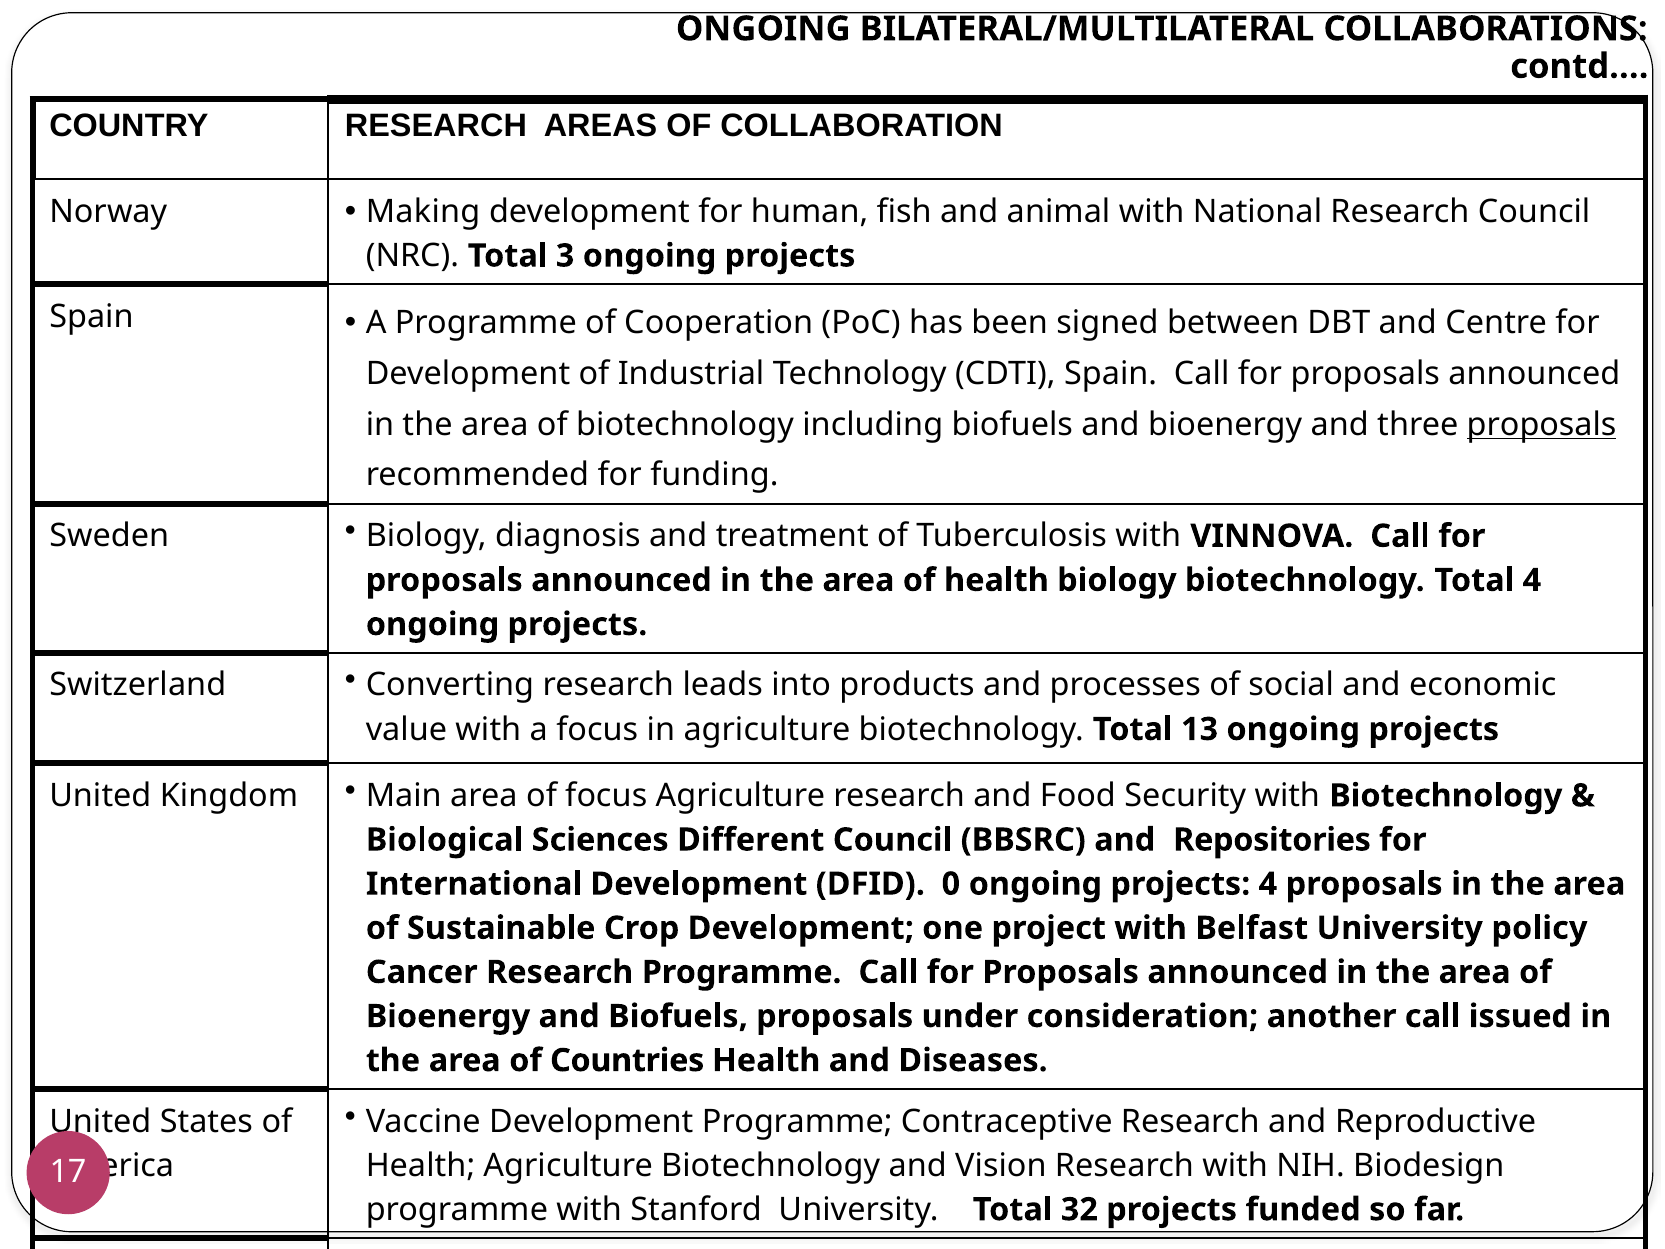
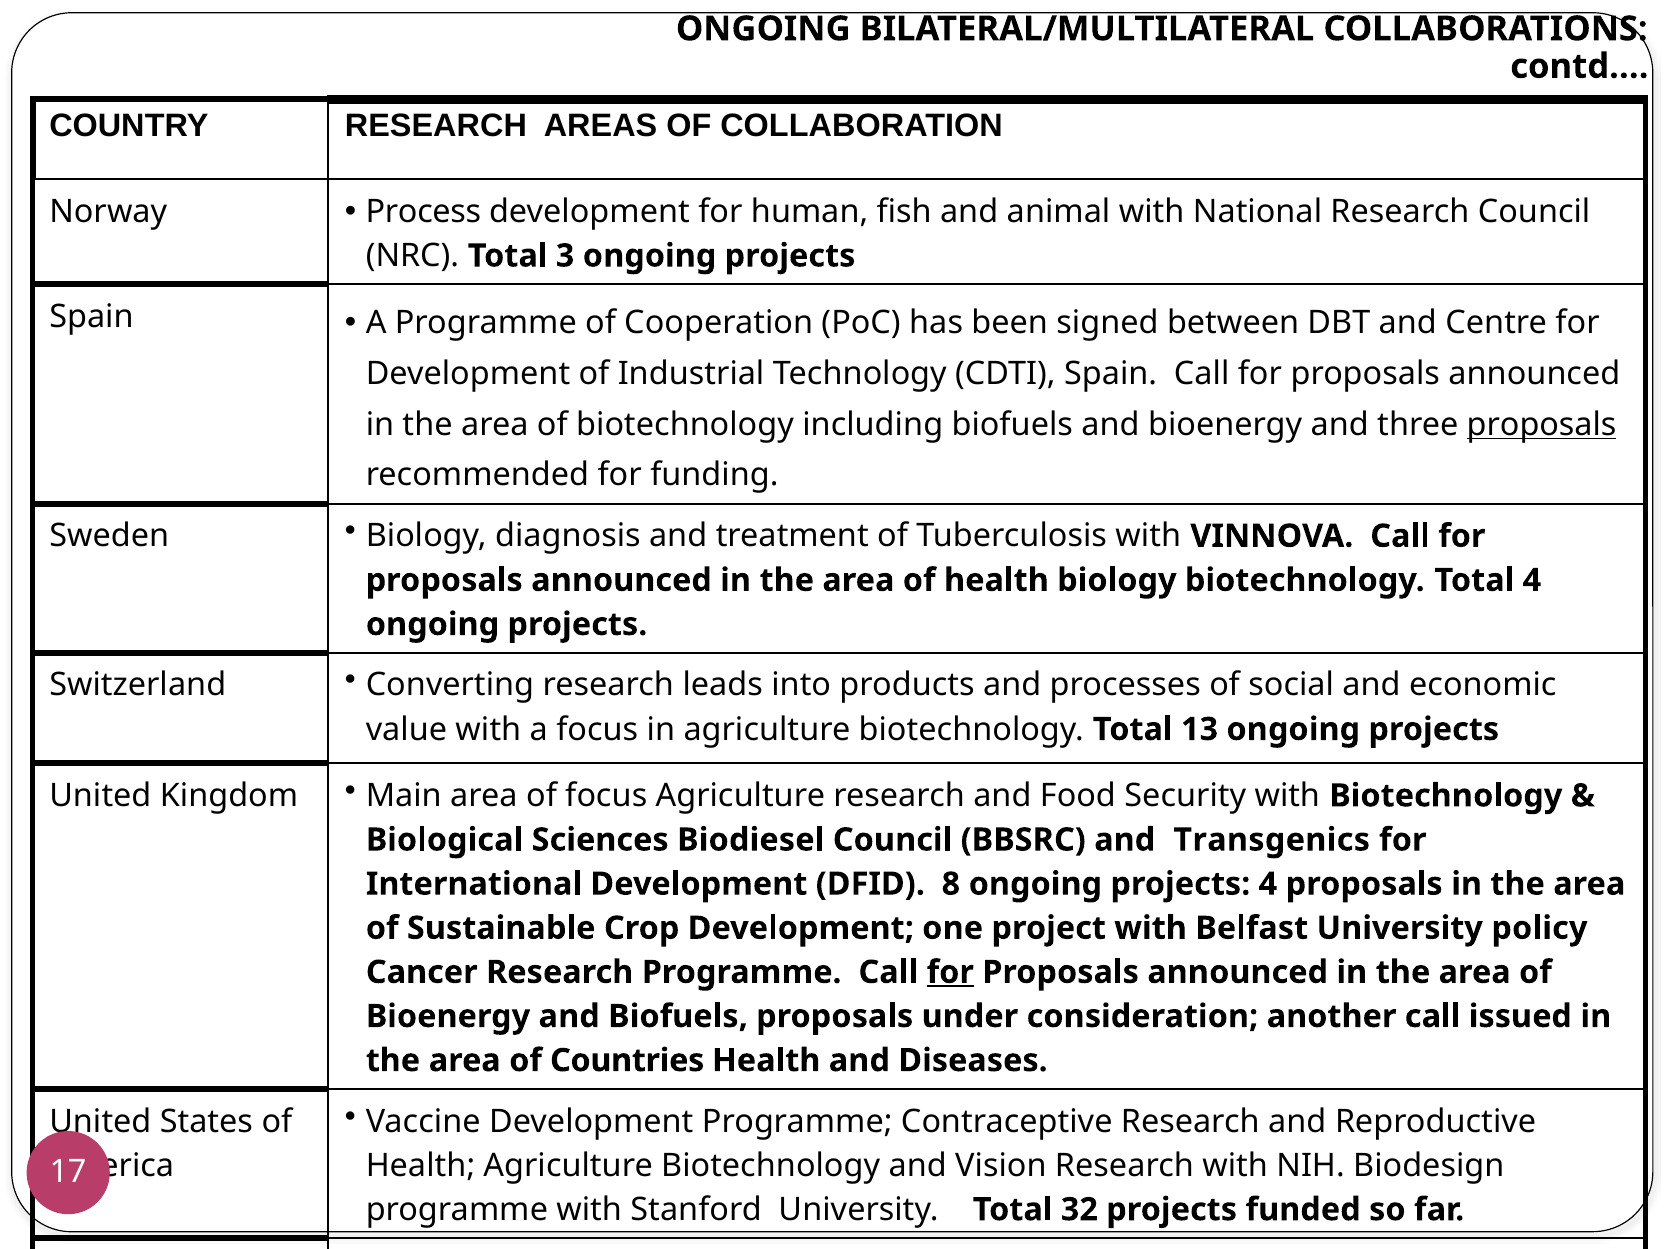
Making: Making -> Process (423, 212)
Different: Different -> Biodiesel (751, 840)
Repositories: Repositories -> Transgenics (1272, 840)
0: 0 -> 8 (951, 884)
for underline: none -> present (950, 972)
